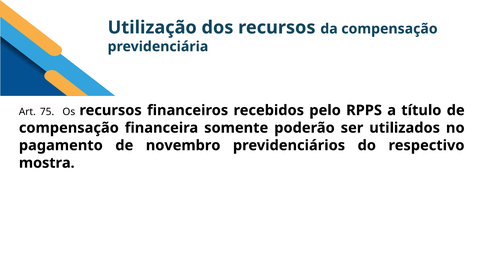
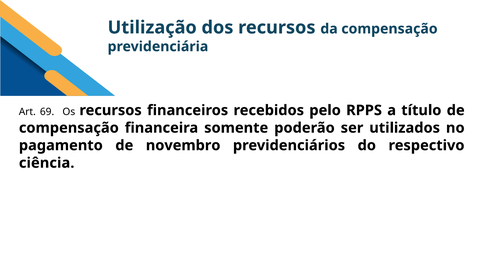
75: 75 -> 69 (47, 112)
mostra: mostra -> ciência (47, 163)
